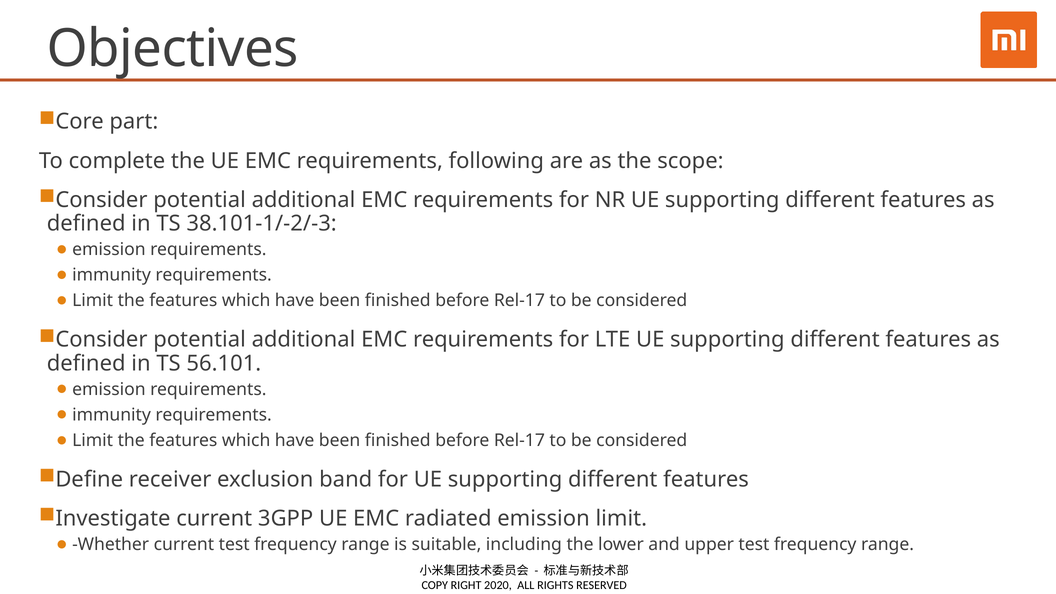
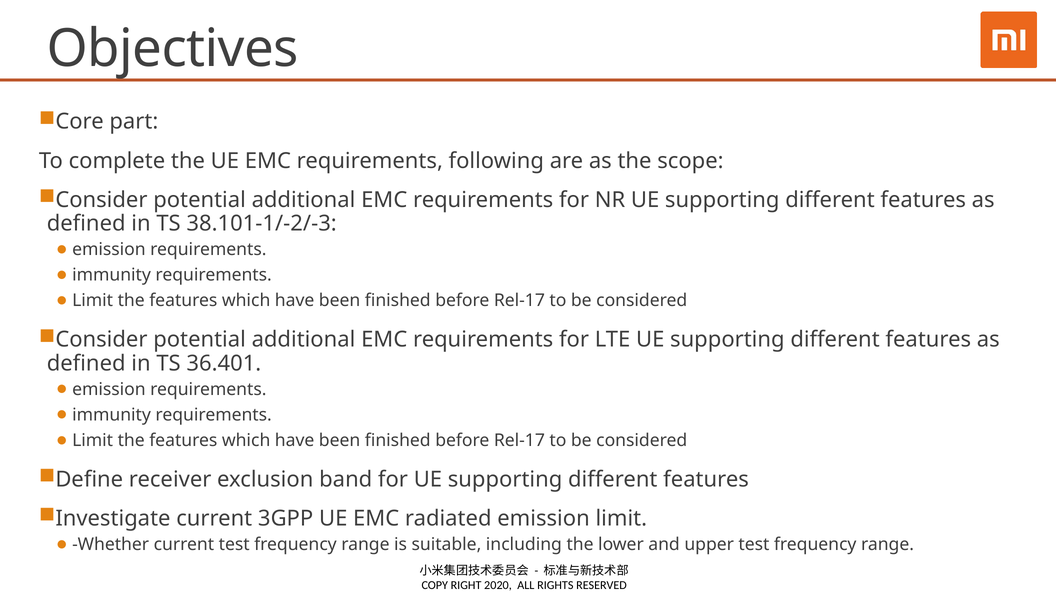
56.101: 56.101 -> 36.401 (224, 363)
